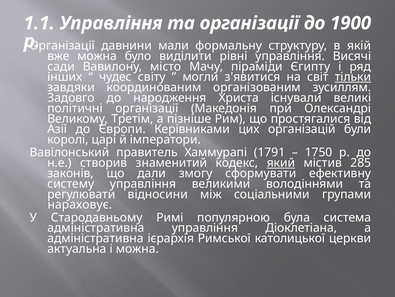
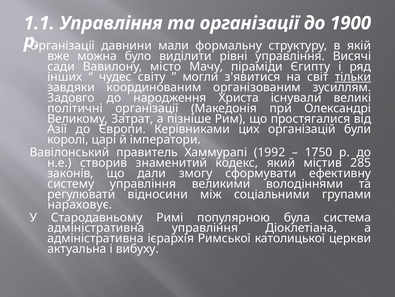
Третім: Третім -> Затрат (132, 118)
1791: 1791 -> 1992 (270, 152)
який underline: present -> none (281, 163)
і можна: можна -> вибуху (137, 248)
